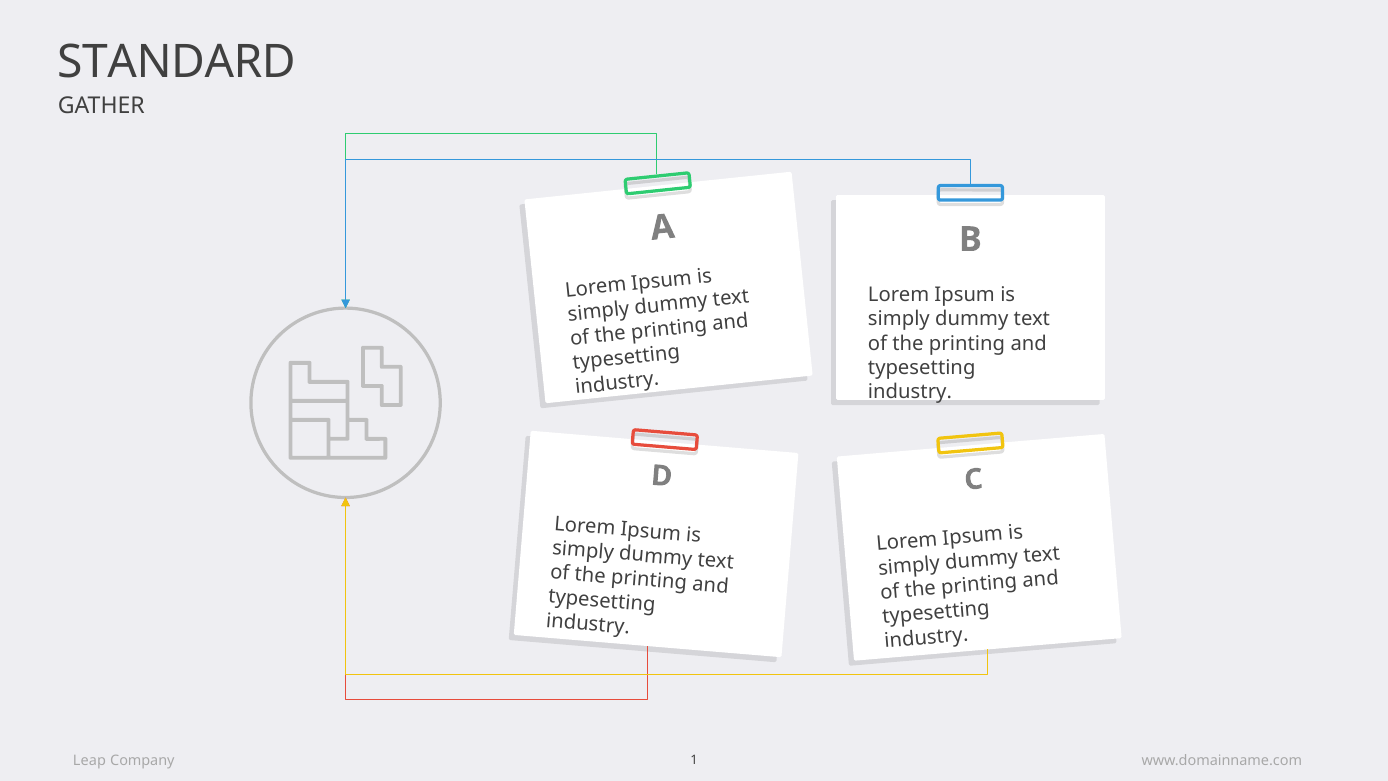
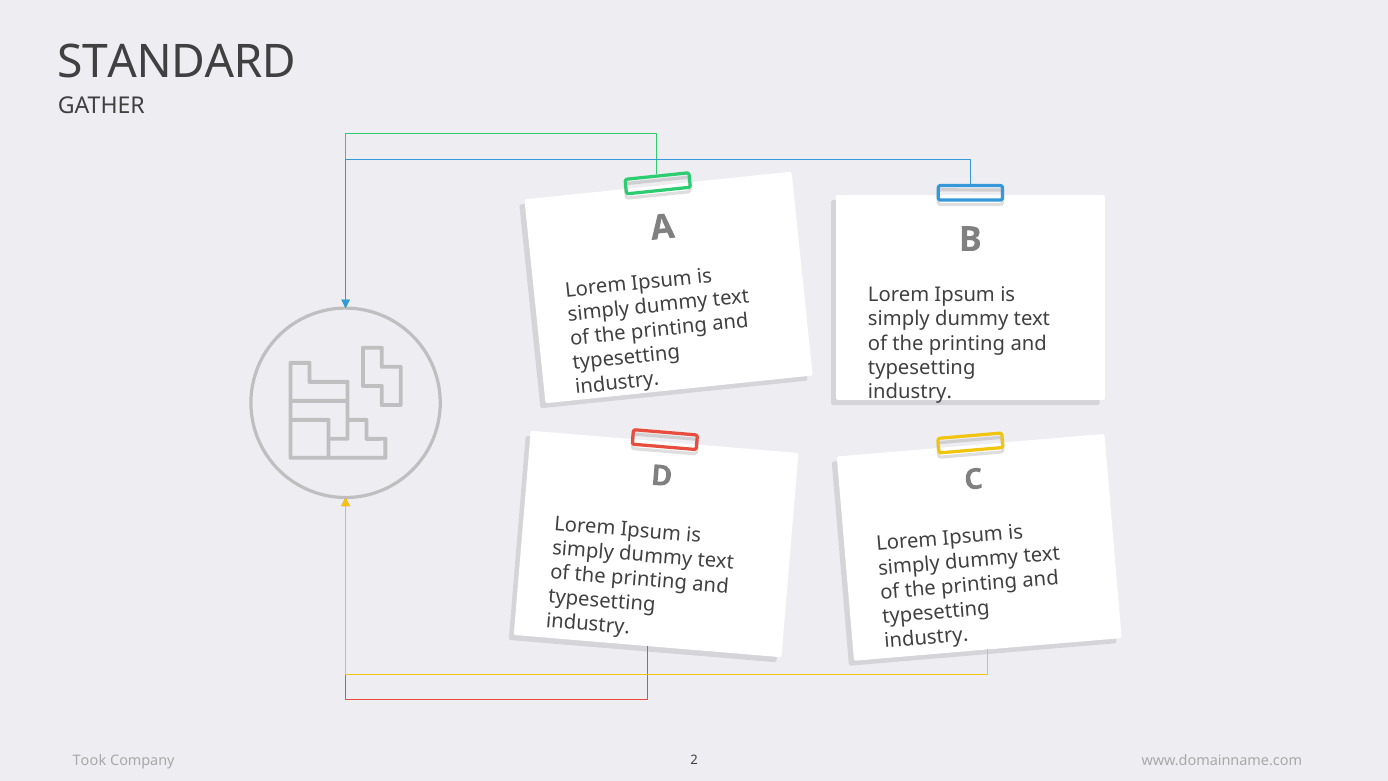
Leap: Leap -> Took (89, 761)
1: 1 -> 2 (694, 760)
